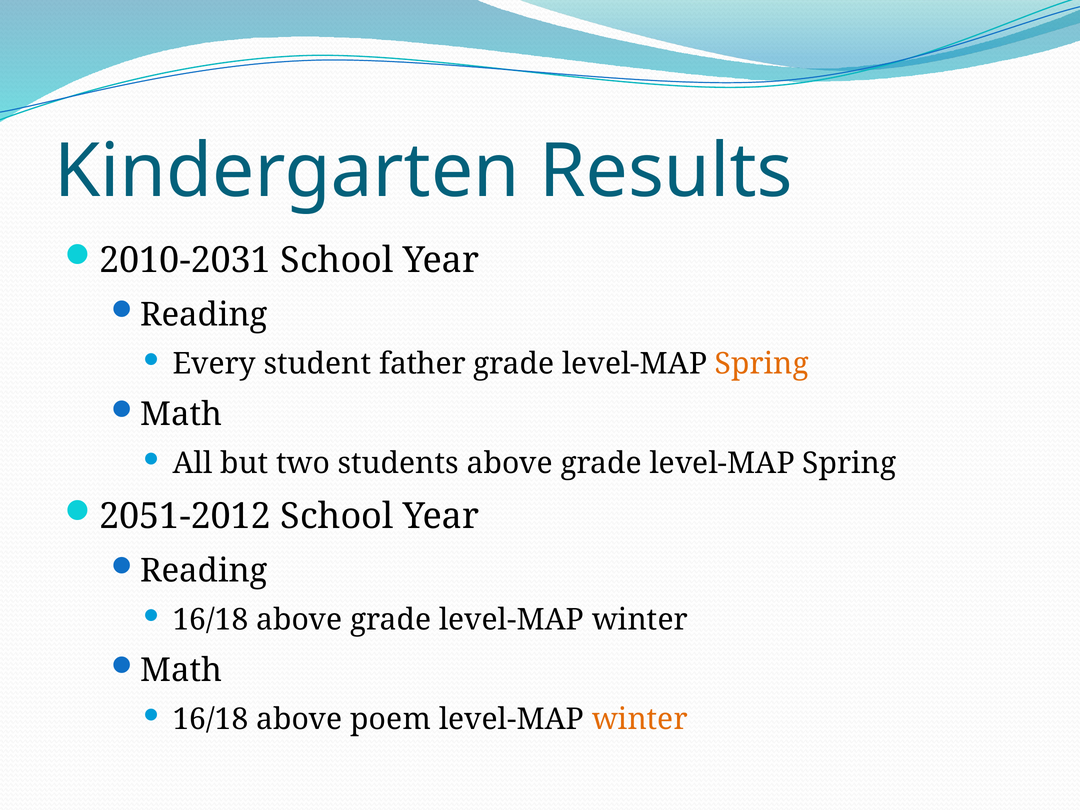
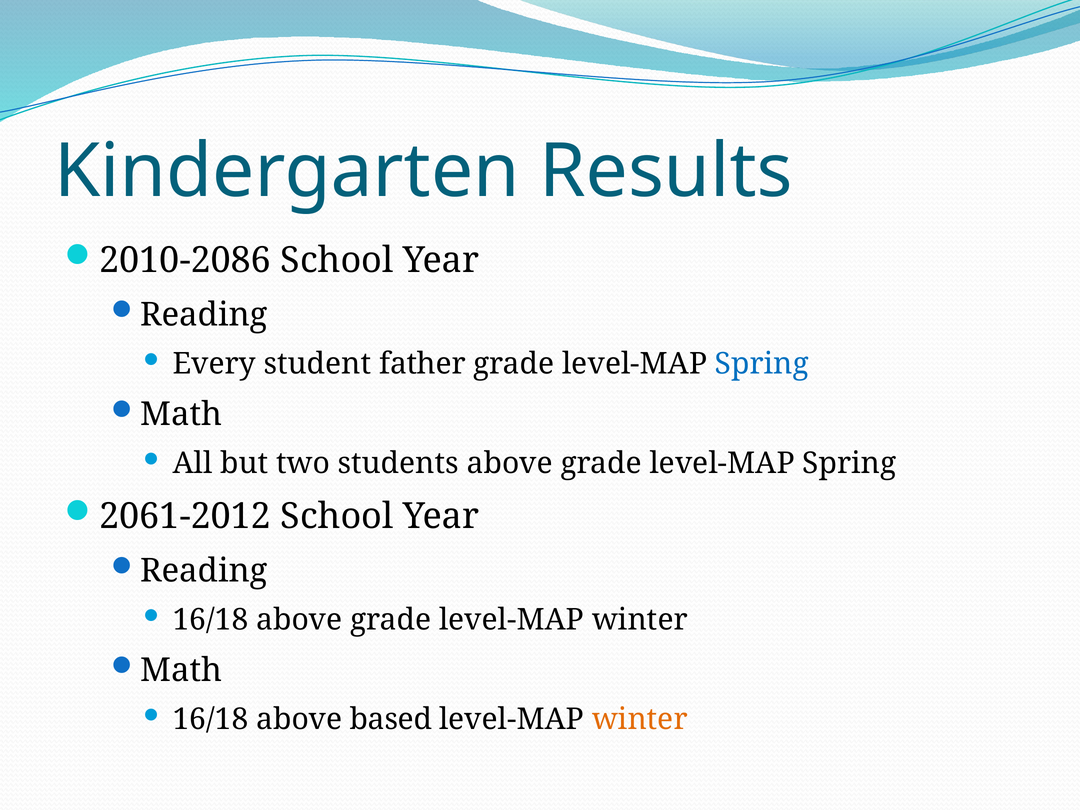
2010-2031: 2010-2031 -> 2010-2086 (185, 261)
Spring colour: orange -> blue (762, 364)
2051-2012: 2051-2012 -> 2061-2012 (185, 517)
poem: poem -> based (391, 719)
